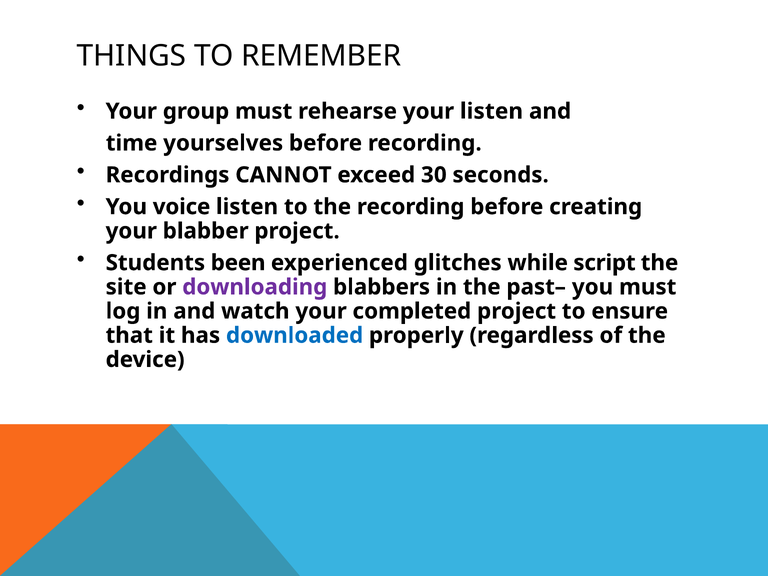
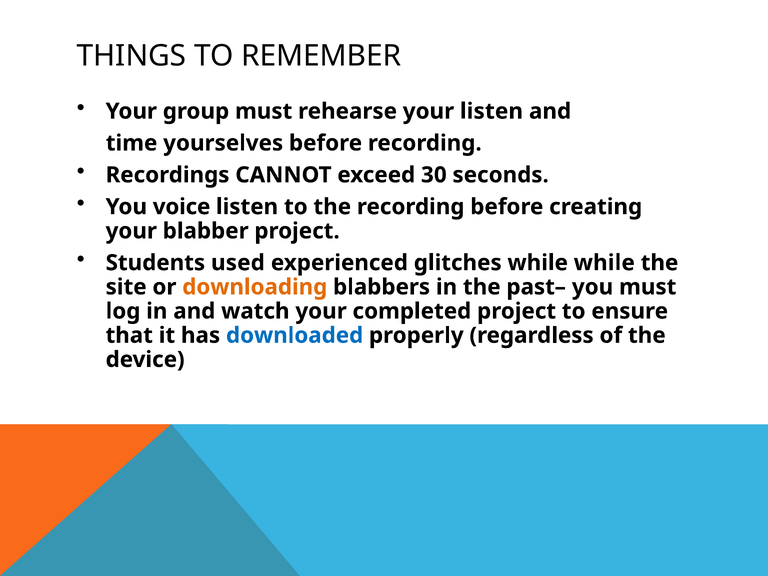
been: been -> used (238, 263)
while script: script -> while (604, 263)
downloading colour: purple -> orange (255, 287)
